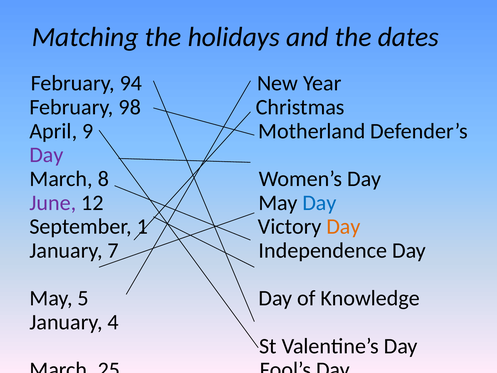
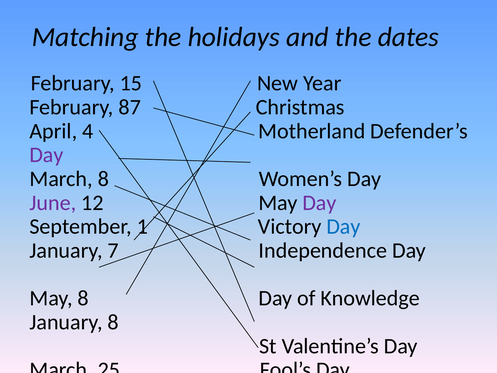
94: 94 -> 15 (131, 83)
98: 98 -> 87 (130, 107)
9: 9 -> 4 (88, 131)
Day colour: blue -> purple (319, 203)
Day colour: orange -> blue (343, 227)
May 5: 5 -> 8 (83, 298)
January 4: 4 -> 8 (113, 322)
